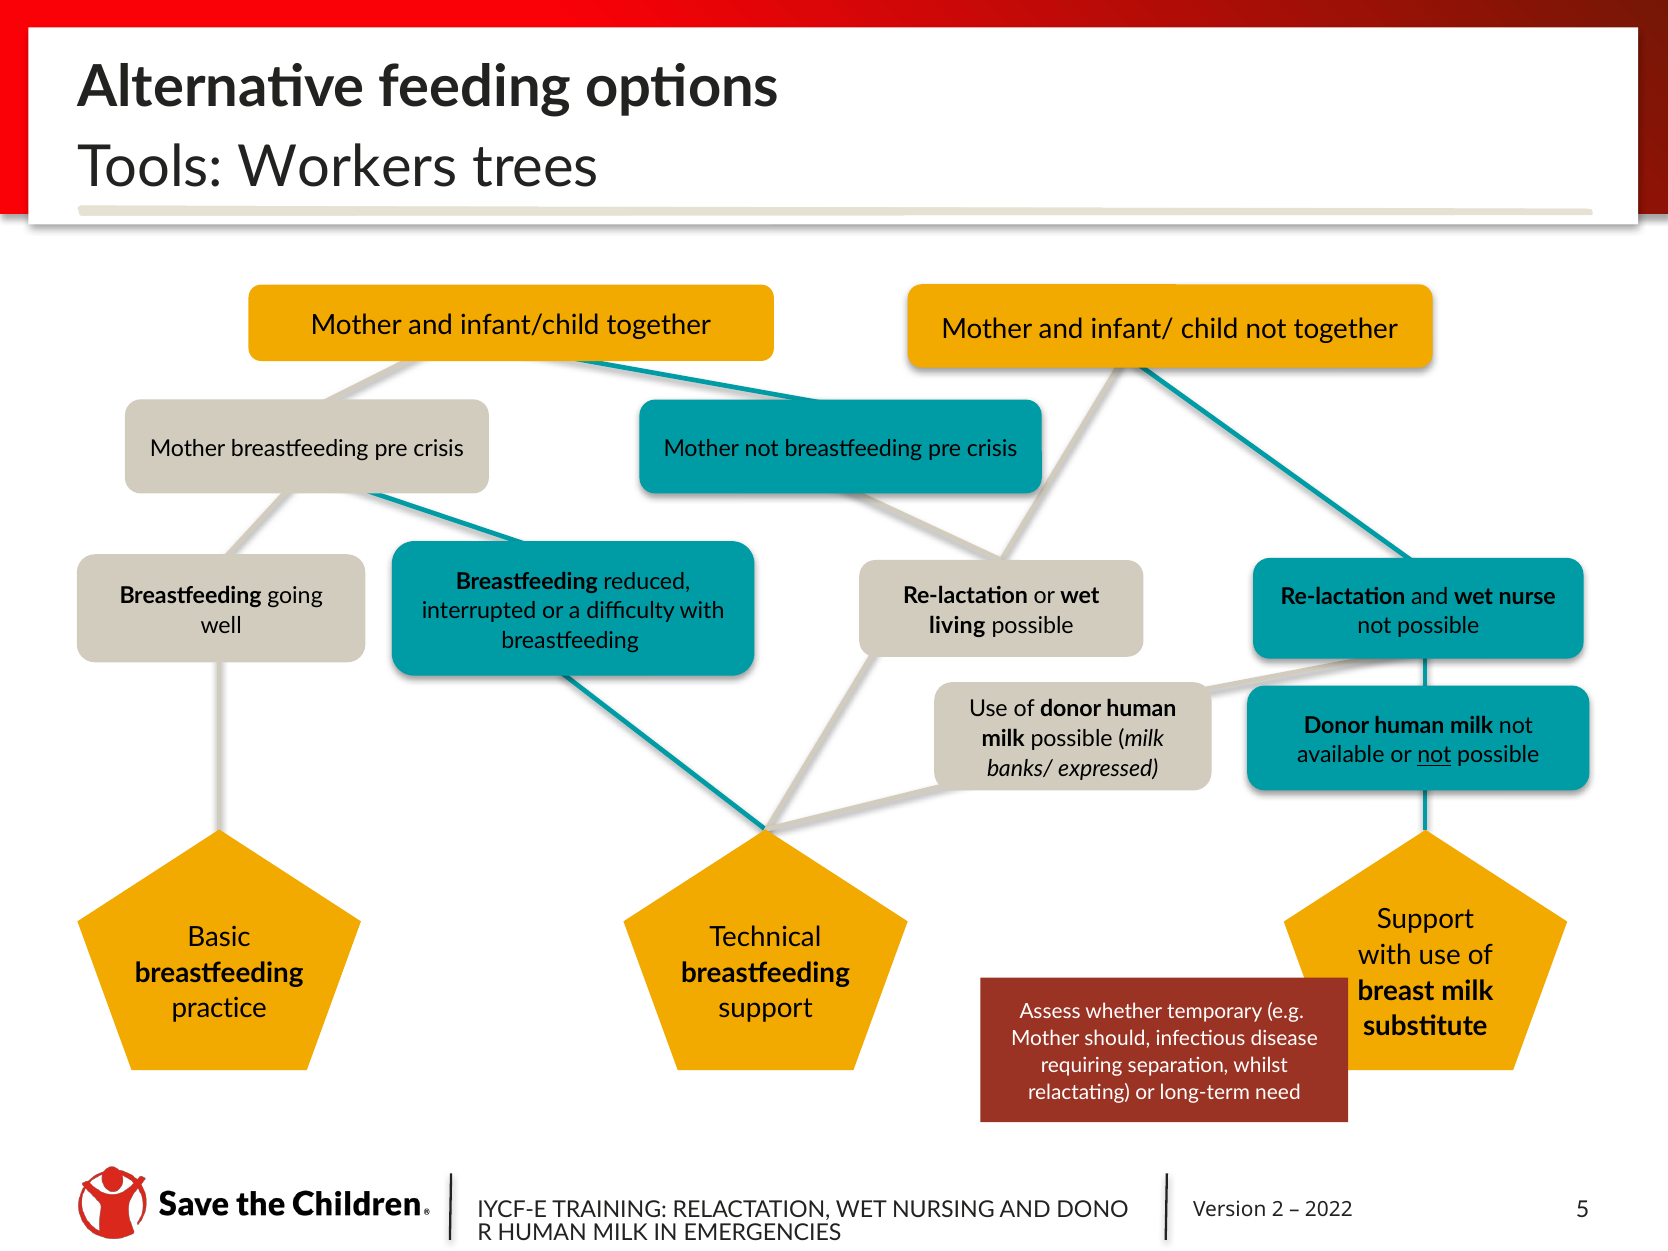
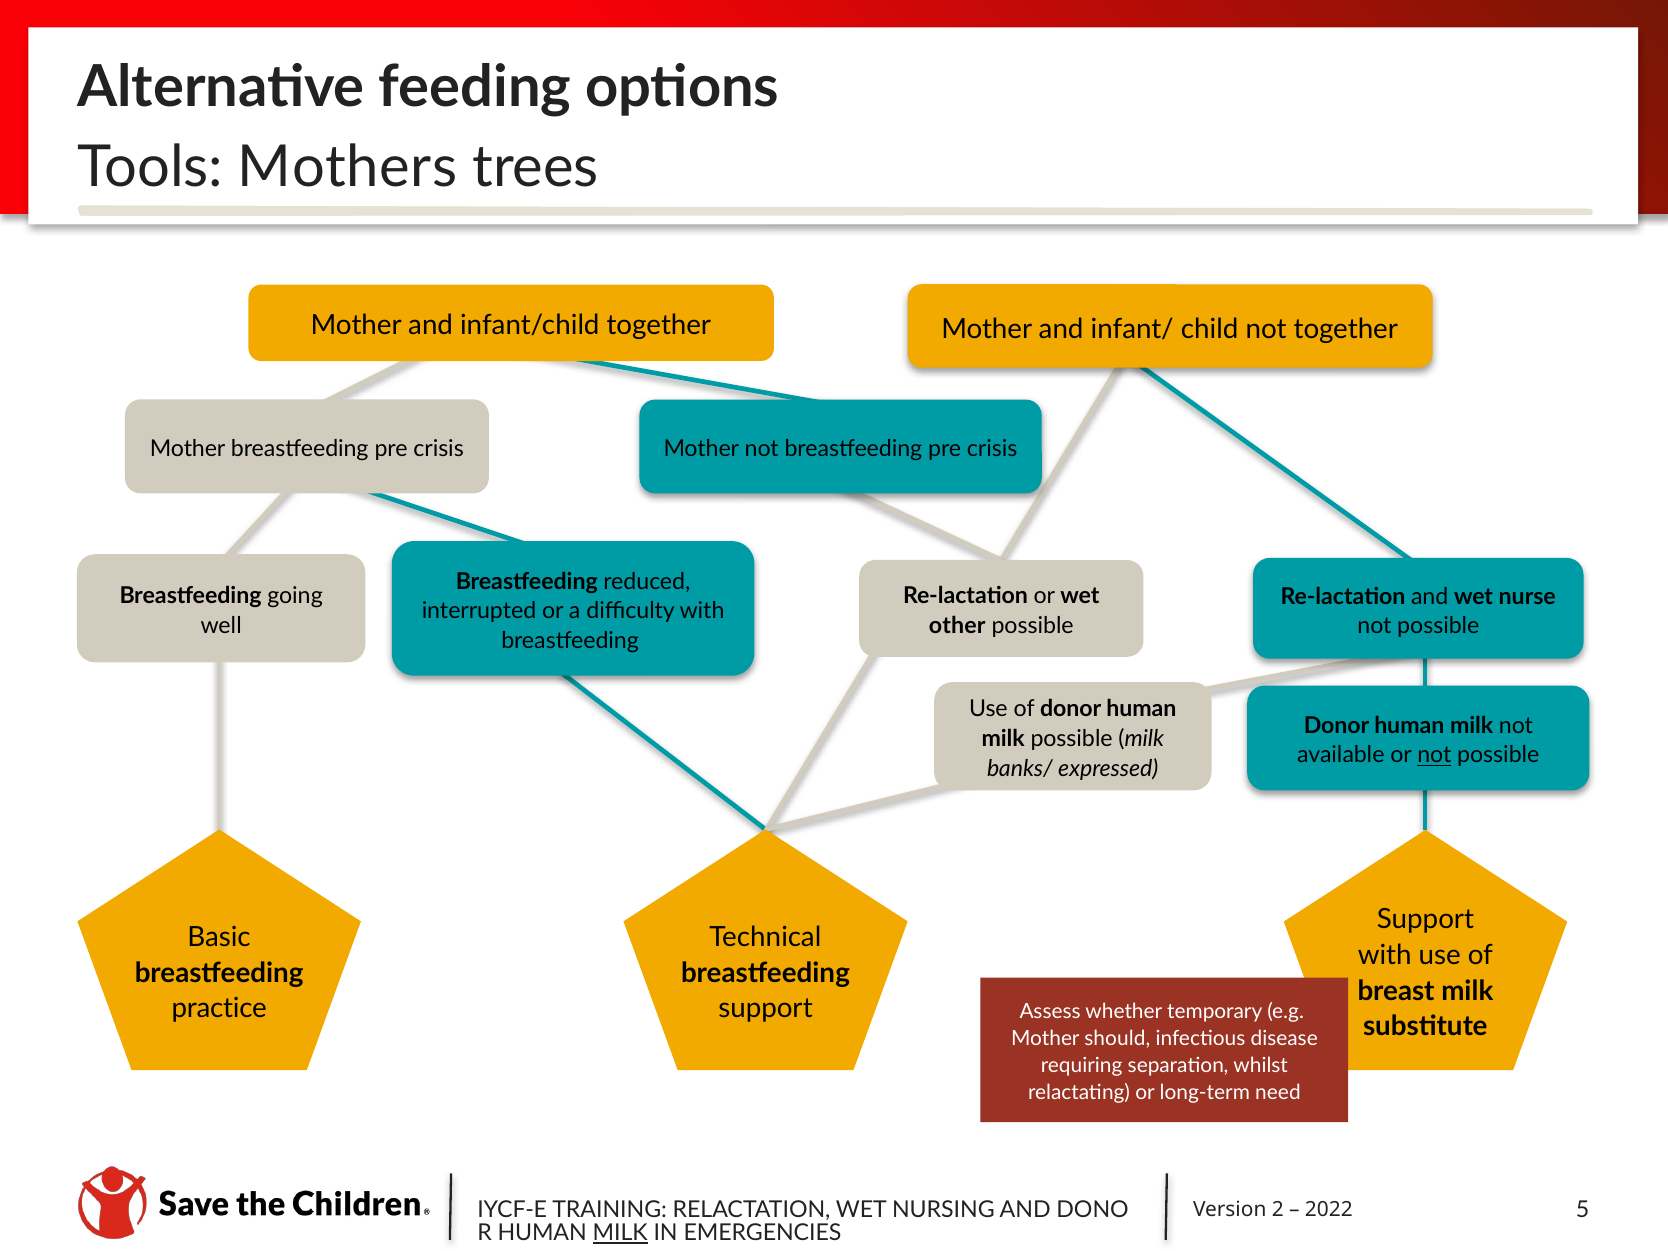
Workers: Workers -> Mothers (348, 168)
living: living -> other (957, 626)
MILK underline: none -> present (620, 1233)
